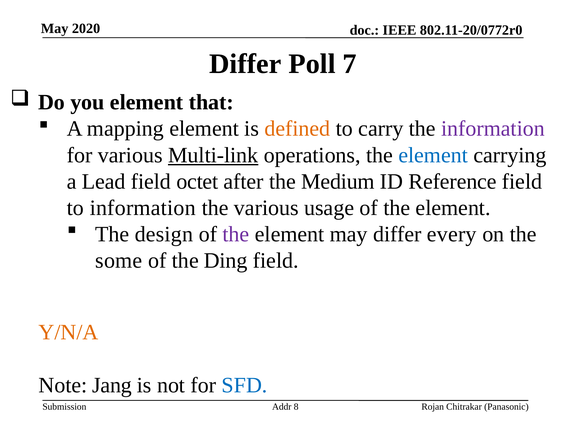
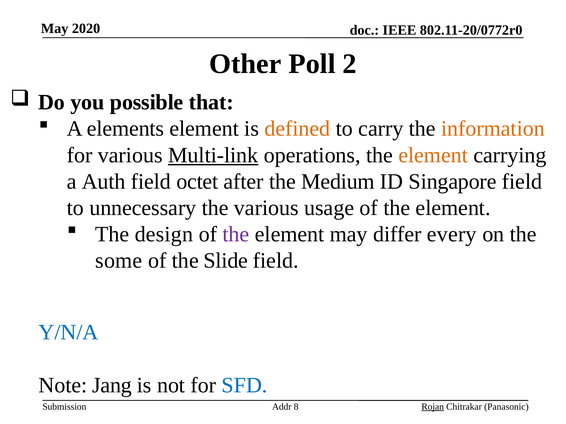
Differ: Differ -> Other (245, 64)
7: 7 -> 2 (350, 64)
you element: element -> possible (147, 102)
mapping: mapping -> elements (126, 129)
information colour: purple -> orange (493, 129)
element colour: blue -> orange (433, 155)
Lead: Lead -> Auth (104, 182)
Reference: Reference -> Singapore (453, 182)
to information: information -> unnecessary (143, 208)
Ding: Ding -> Slide (226, 261)
Y/N/A colour: orange -> blue (69, 333)
Rojan underline: none -> present (433, 407)
